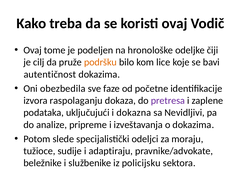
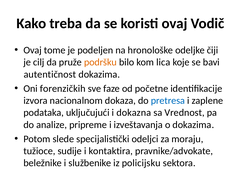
lice: lice -> lica (163, 62)
obezbedila: obezbedila -> forenzičkih (63, 88)
raspolaganju: raspolaganju -> nacionalnom (76, 100)
pretresa colour: purple -> blue (168, 100)
Nevidljivi: Nevidljivi -> Vrednost (185, 113)
adaptiraju: adaptiraju -> kontaktira (111, 151)
